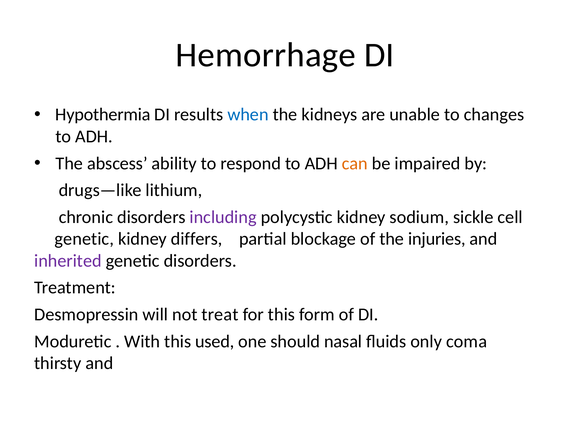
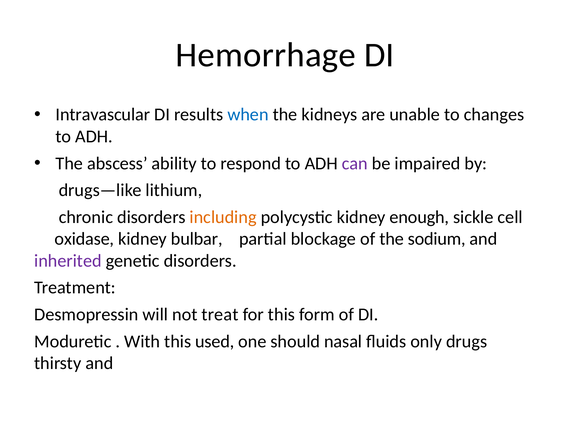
Hypothermia: Hypothermia -> Intravascular (103, 115)
can colour: orange -> purple (355, 164)
including colour: purple -> orange (223, 217)
sodium: sodium -> enough (419, 217)
genetic: genetic -> oxidase (84, 239)
differs: differs -> bulbar (197, 239)
injuries: injuries -> sodium (437, 239)
coma: coma -> drugs (467, 342)
